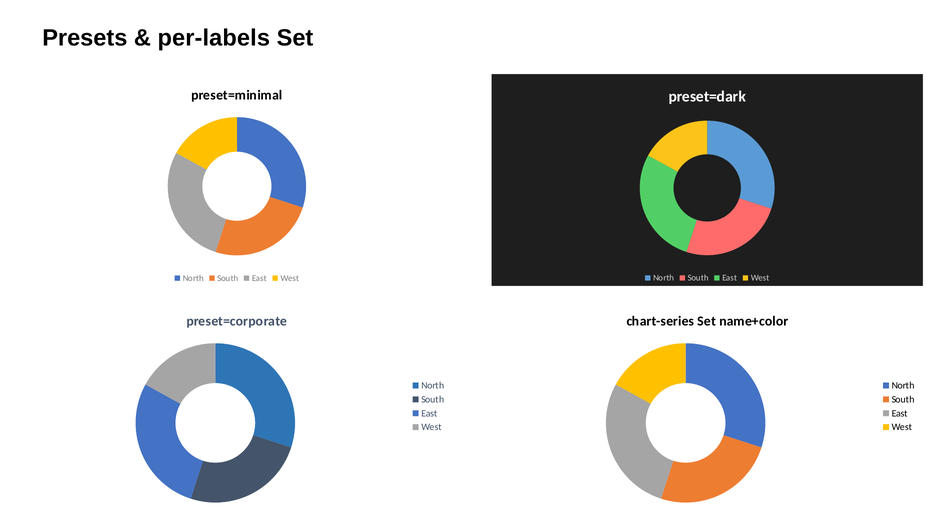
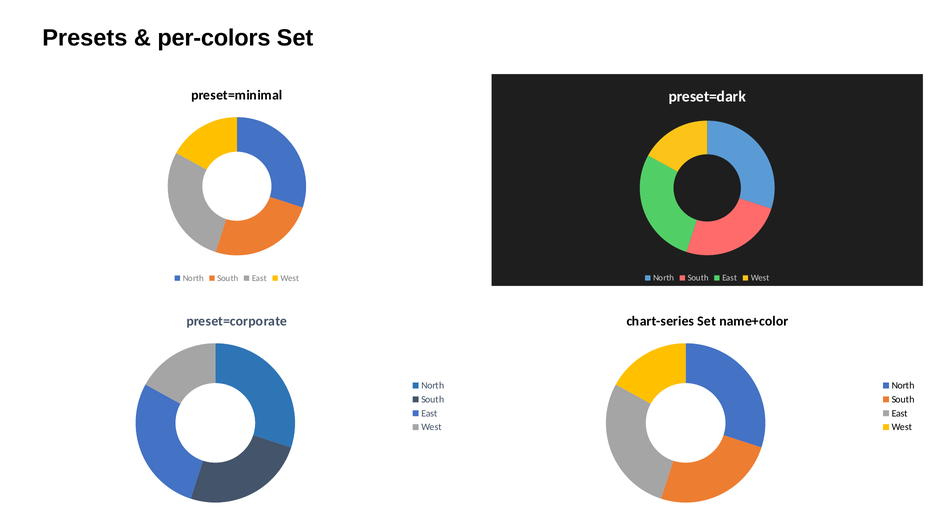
per-labels: per-labels -> per-colors (214, 38)
